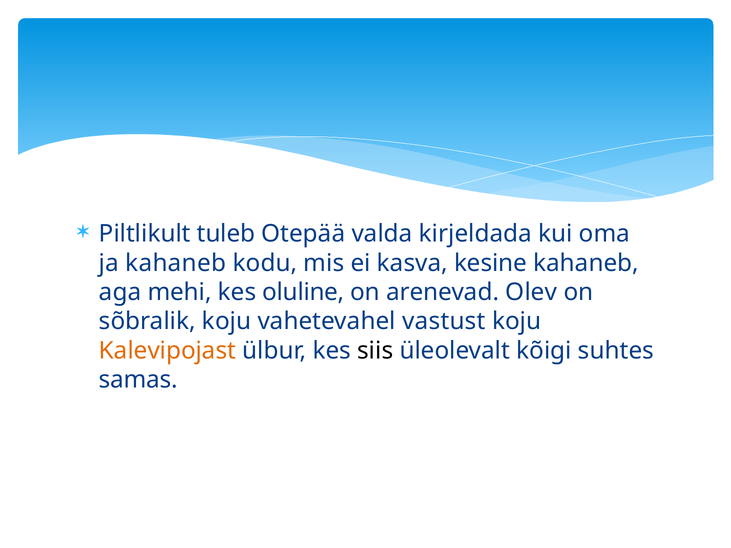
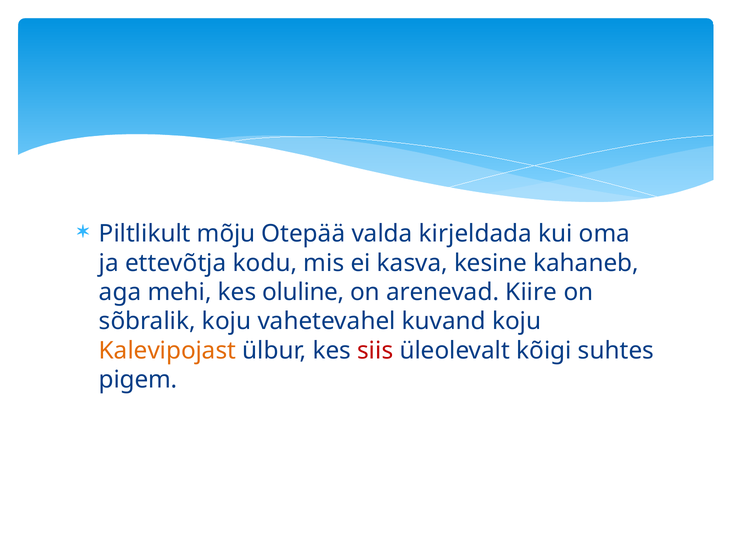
tuleb: tuleb -> mõju (226, 234)
ja kahaneb: kahaneb -> ettevõtja (176, 263)
Olev: Olev -> Kiire (531, 292)
vastust: vastust -> kuvand (444, 322)
siis colour: black -> red (375, 351)
samas: samas -> pigem (138, 380)
